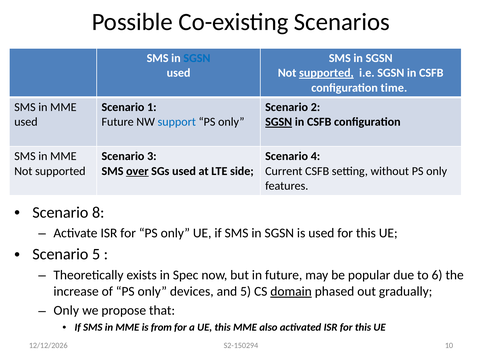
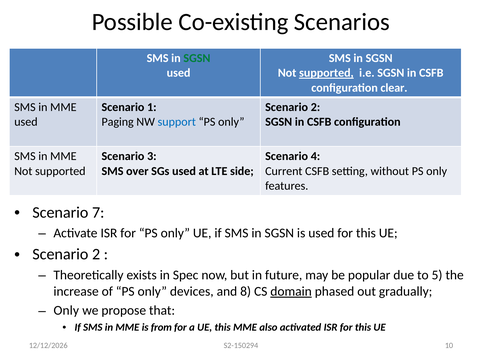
SGSN colour: blue -> green (197, 58)
time: time -> clear (394, 88)
Future: Future -> Paging (118, 122)
SGSN underline: present -> none (279, 122)
over underline: present -> none (137, 171)
8: 8 -> 7 (98, 212)
5: 5 -> 2 (96, 254)
6: 6 -> 5 (437, 275)
and 5: 5 -> 8 (246, 291)
